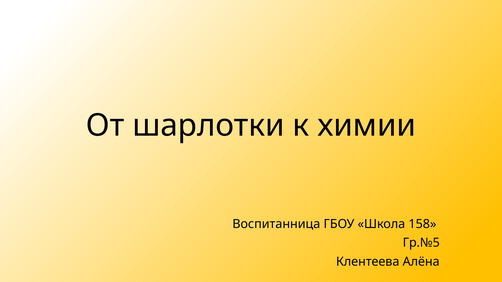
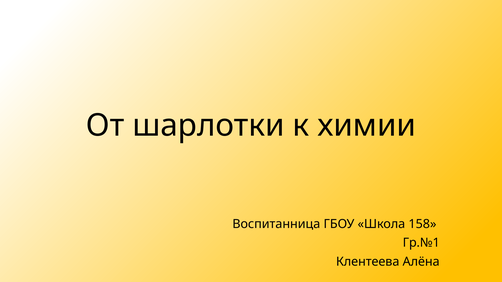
Гр.№5: Гр.№5 -> Гр.№1 (421, 243)
